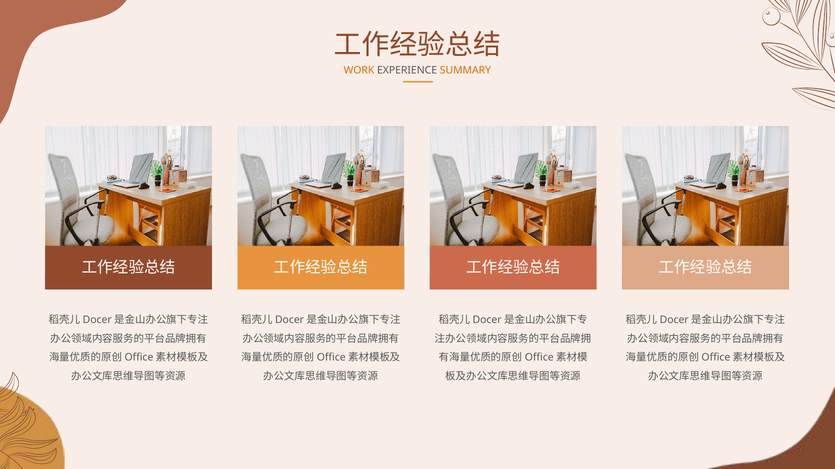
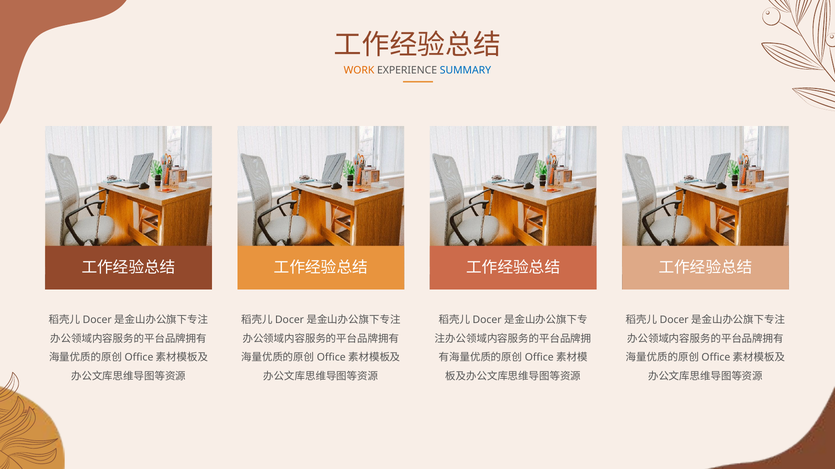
SUMMARY colour: orange -> blue (465, 70)
